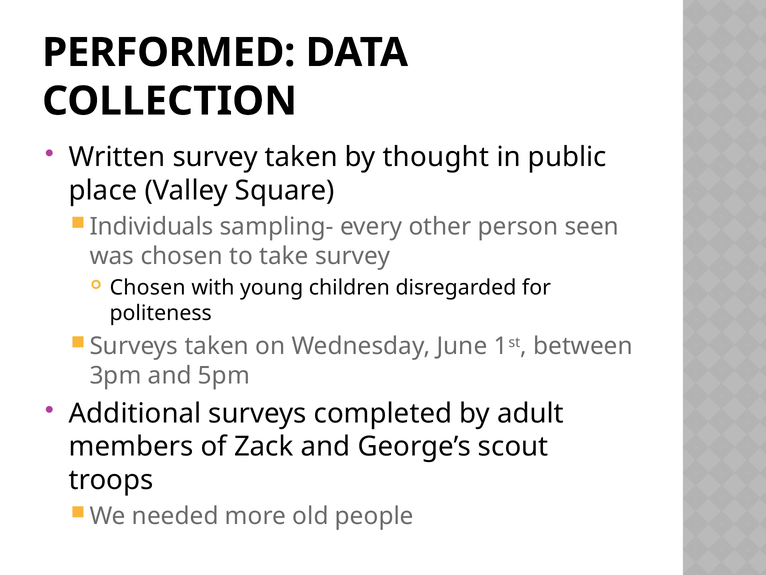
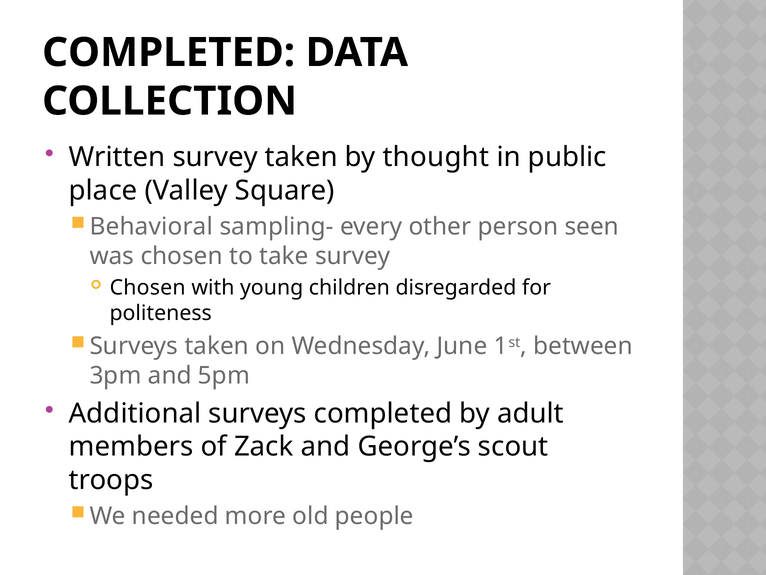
PERFORMED: PERFORMED -> COMPLETED (169, 53)
Individuals: Individuals -> Behavioral (151, 227)
